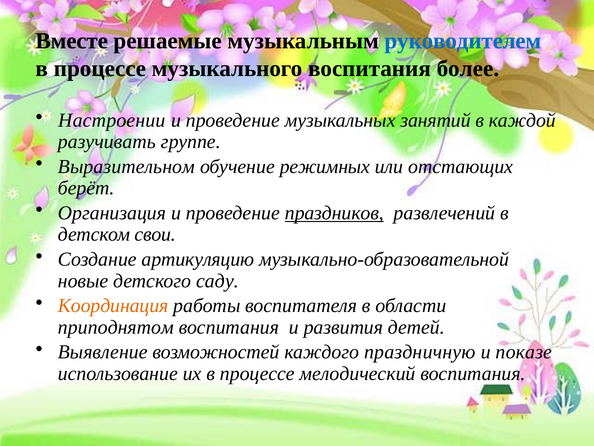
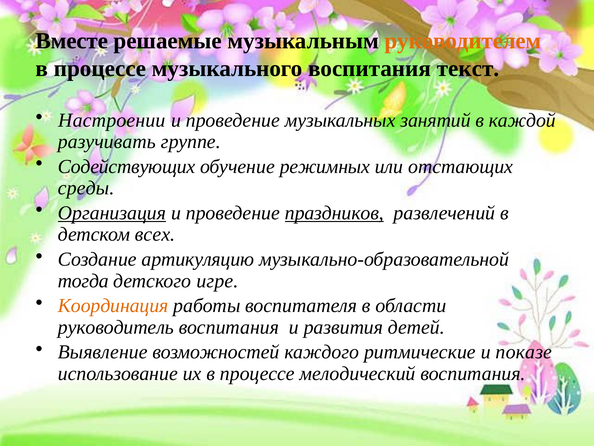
руководителем colour: blue -> orange (463, 41)
более: более -> текст (468, 68)
Выразительном: Выразительном -> Содействующих (127, 166)
берёт: берёт -> среды (86, 188)
Организация underline: none -> present (112, 213)
свои: свои -> всех (155, 234)
новые: новые -> тогда (83, 280)
саду: саду -> игре (217, 280)
приподнятом: приподнятом -> руководитель (116, 327)
праздничную: праздничную -> ритмические (420, 352)
